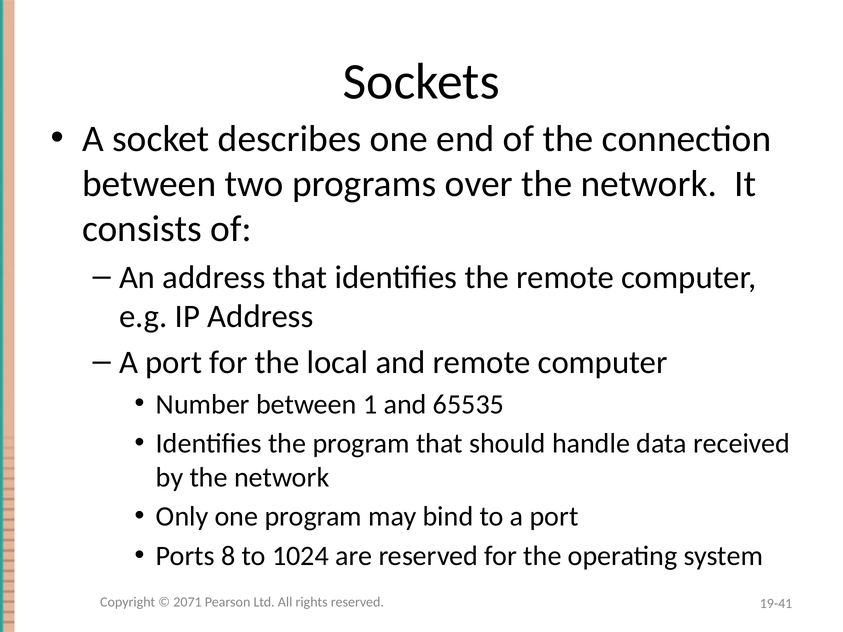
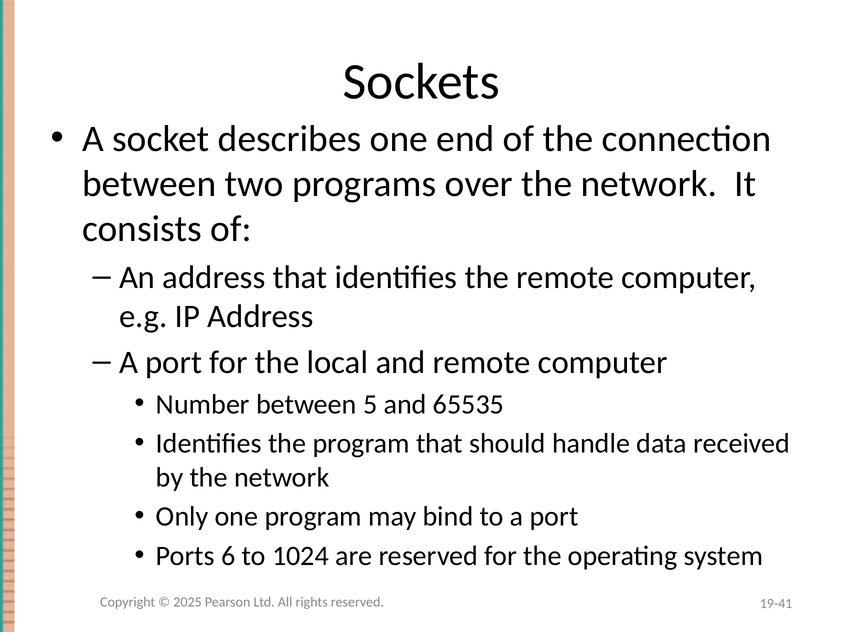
1: 1 -> 5 (370, 404)
8: 8 -> 6 (228, 556)
2071: 2071 -> 2025 (188, 602)
